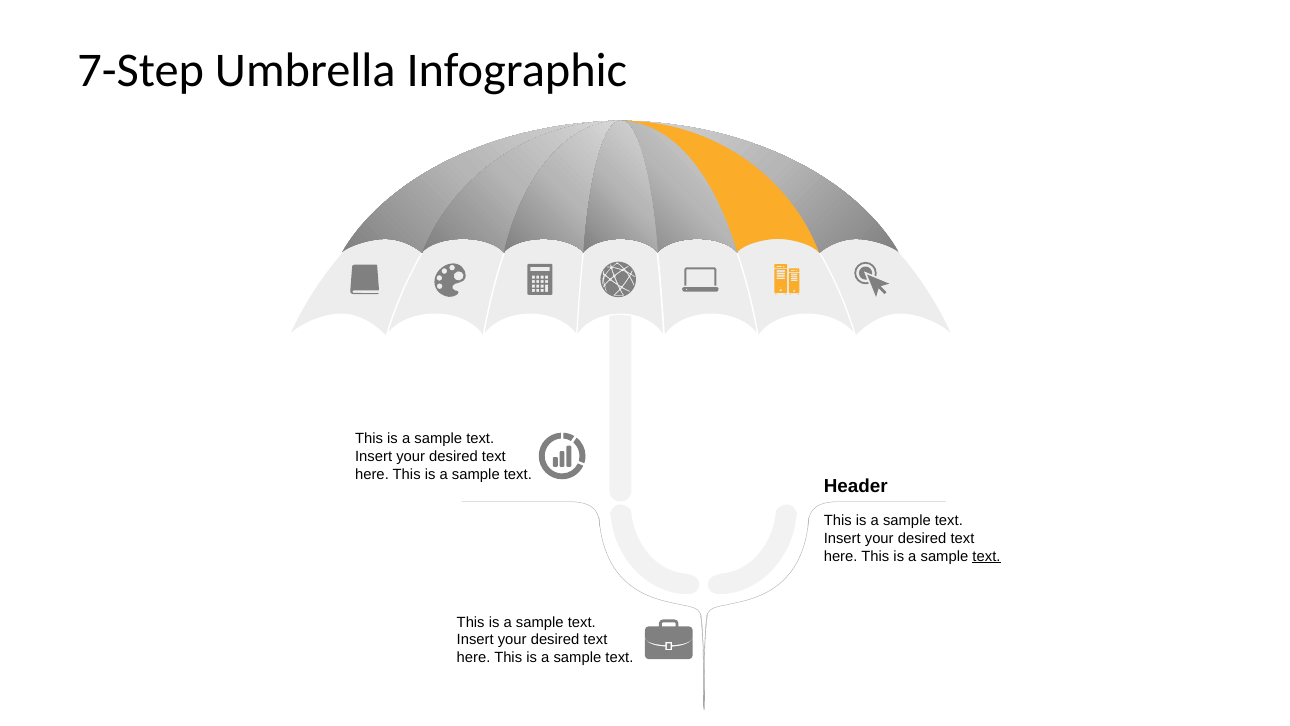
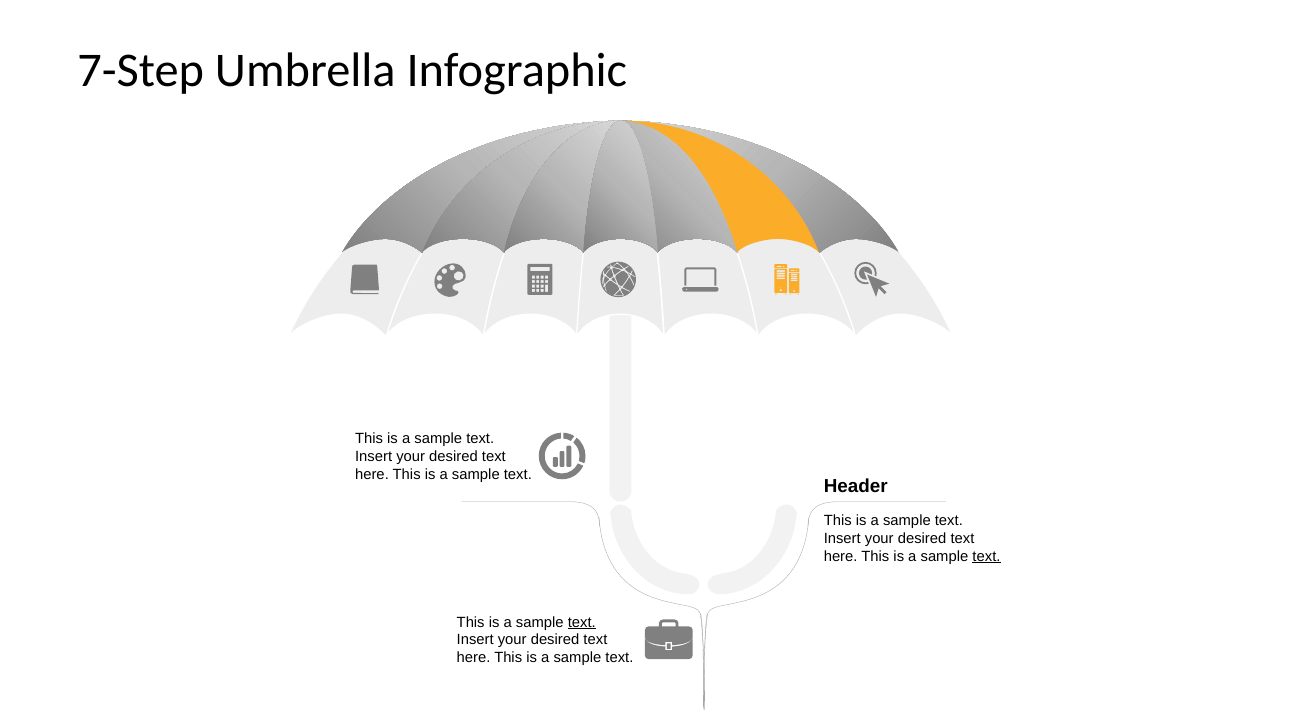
text underline: none -> present (582, 622)
